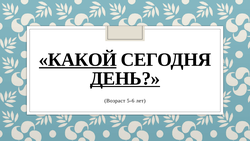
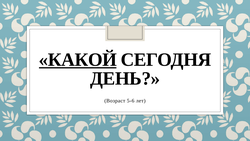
ДЕНЬ underline: present -> none (125, 78)
